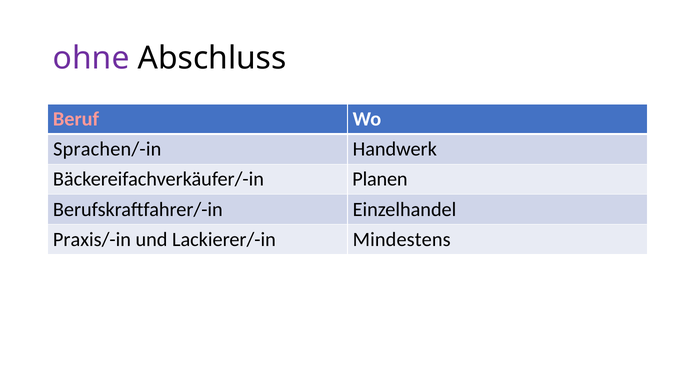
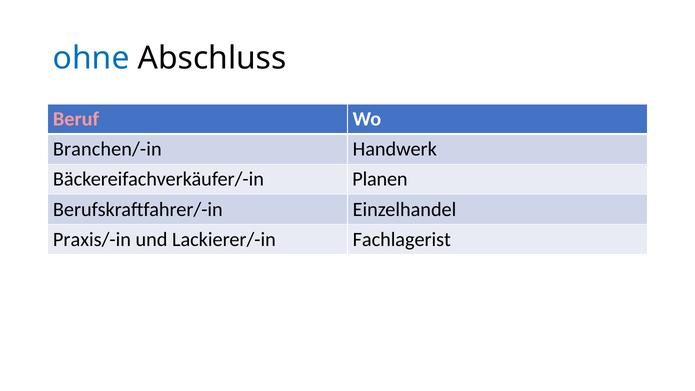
ohne colour: purple -> blue (91, 58)
Sprachen/-in: Sprachen/-in -> Branchen/-in (107, 149)
Mindestens: Mindestens -> Fachlagerist (402, 239)
